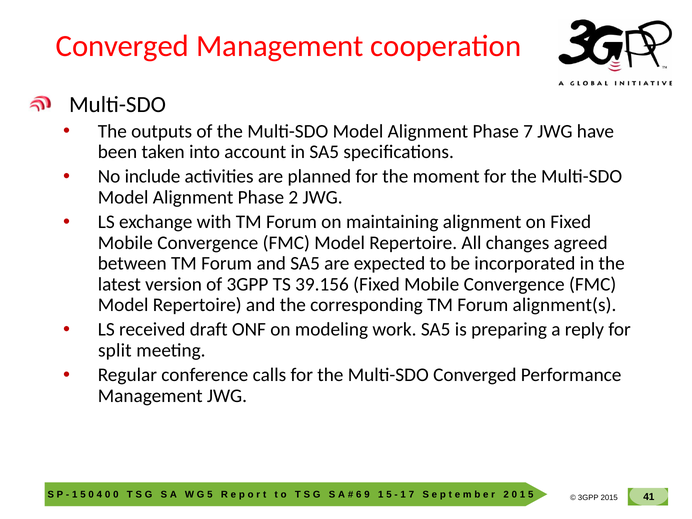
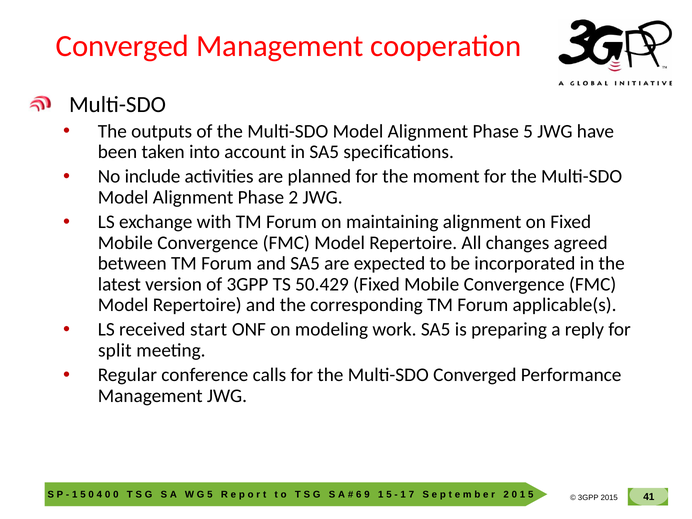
Phase 7: 7 -> 5 (528, 131)
39.156: 39.156 -> 50.429 (322, 284)
alignment(s: alignment(s -> applicable(s (565, 305)
draft: draft -> start (209, 330)
